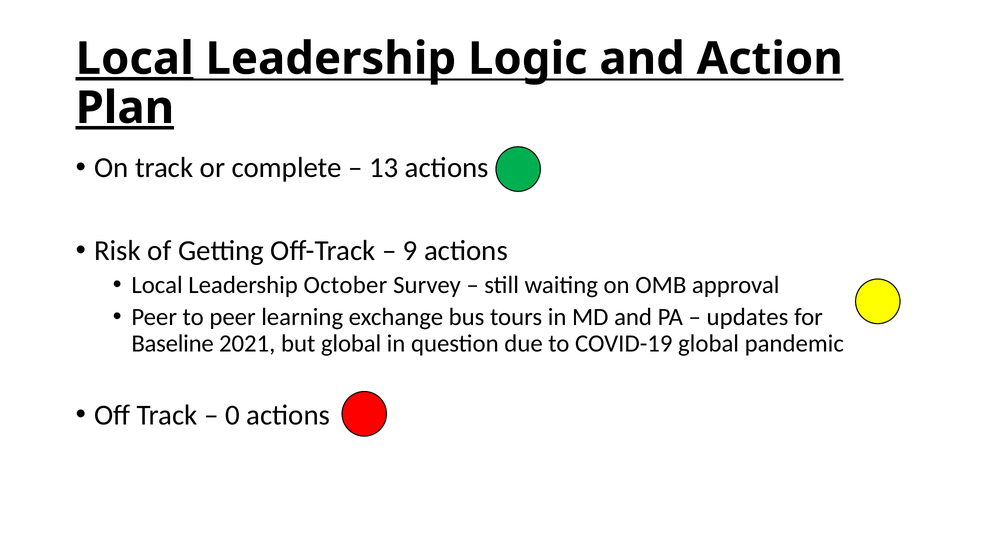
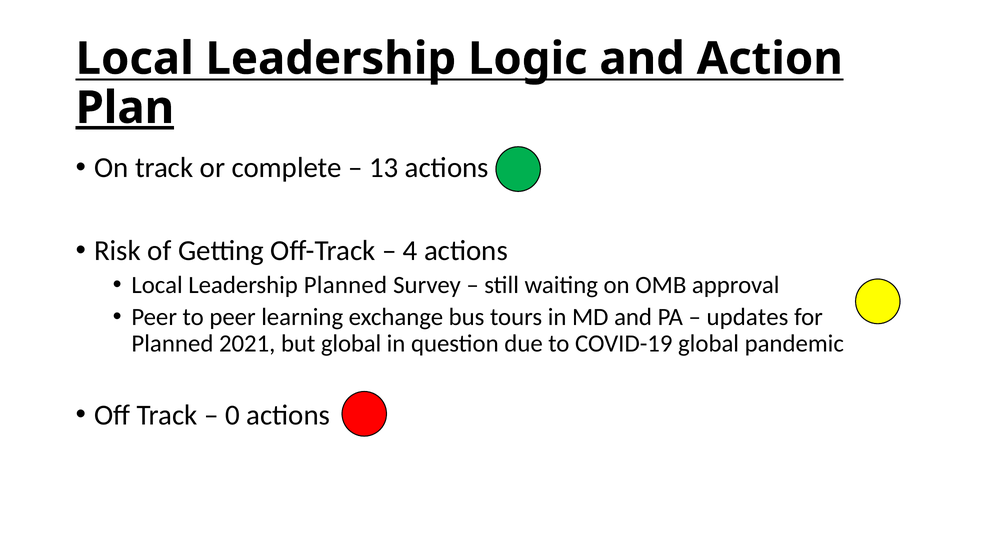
Local underline: present -> none (135, 59)
9: 9 -> 4 (410, 251)
Leadership October: October -> Planned (345, 285)
Baseline: Baseline -> Planned (172, 344)
